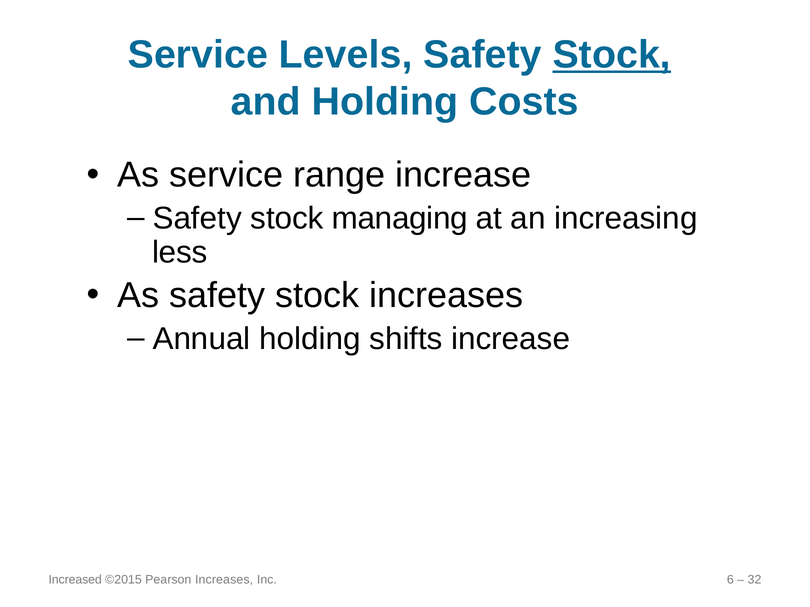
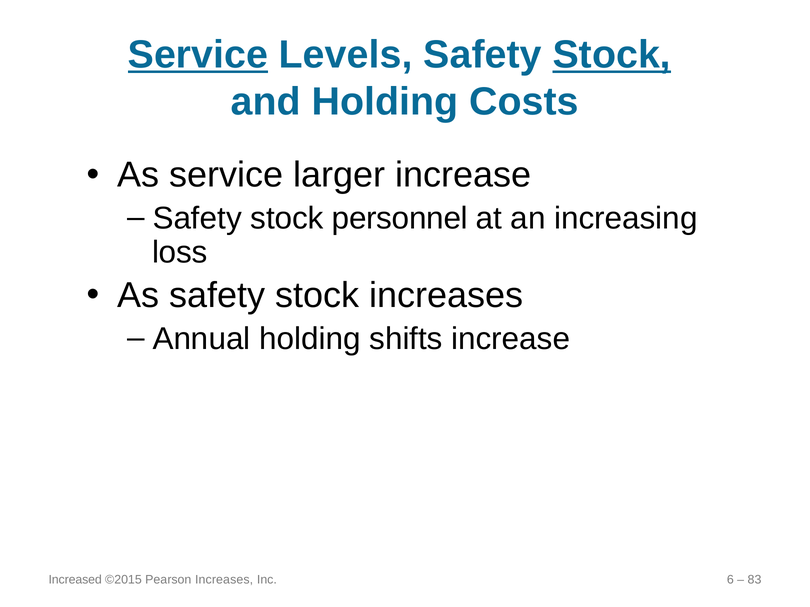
Service underline: none -> present (198, 55)
range: range -> larger (339, 175)
managing: managing -> personnel (400, 218)
less: less -> loss (180, 252)
32: 32 -> 83 (755, 580)
